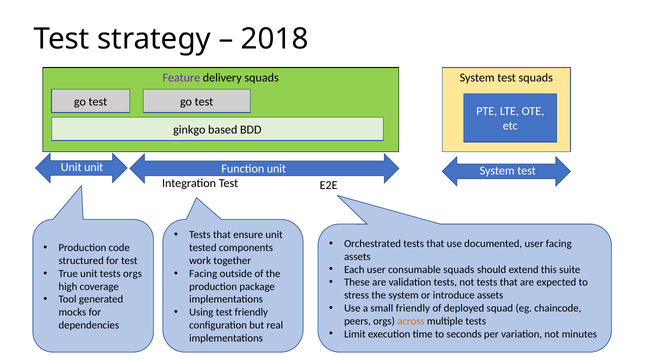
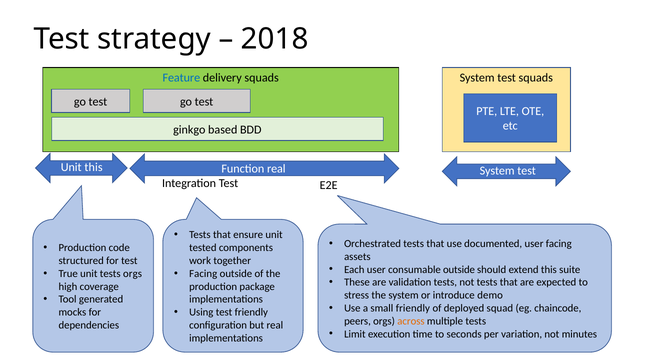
Feature colour: purple -> blue (181, 78)
Unit unit: unit -> this (94, 167)
Function unit: unit -> real (276, 169)
consumable squads: squads -> outside (459, 269)
introduce assets: assets -> demo (490, 295)
